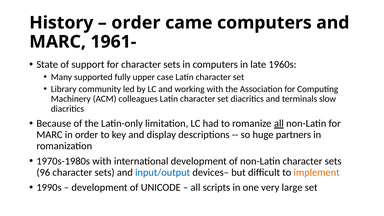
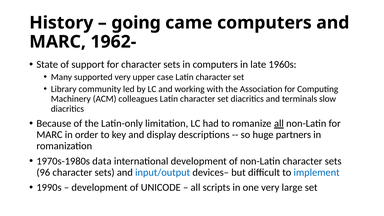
order: order -> going (136, 23)
1961-: 1961- -> 1962- (113, 42)
supported fully: fully -> very (123, 77)
1970s-1980s with: with -> data (102, 161)
implement colour: orange -> blue (317, 172)
